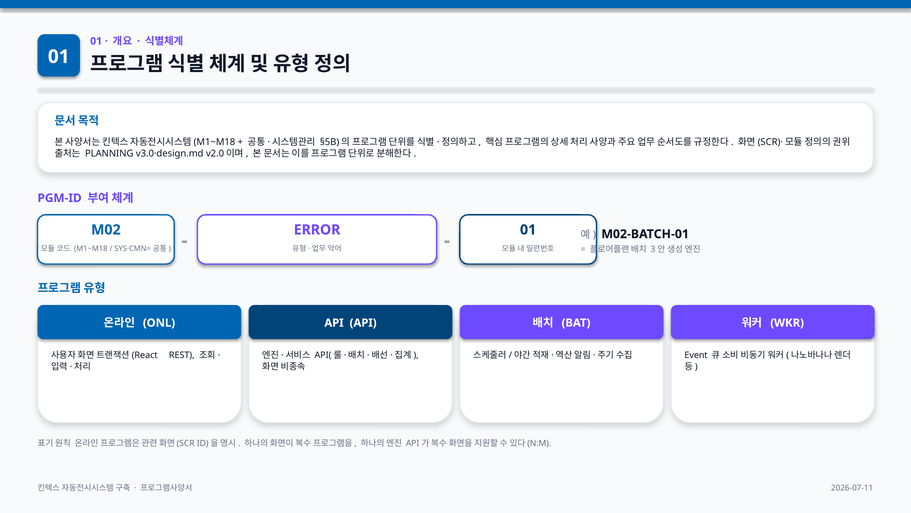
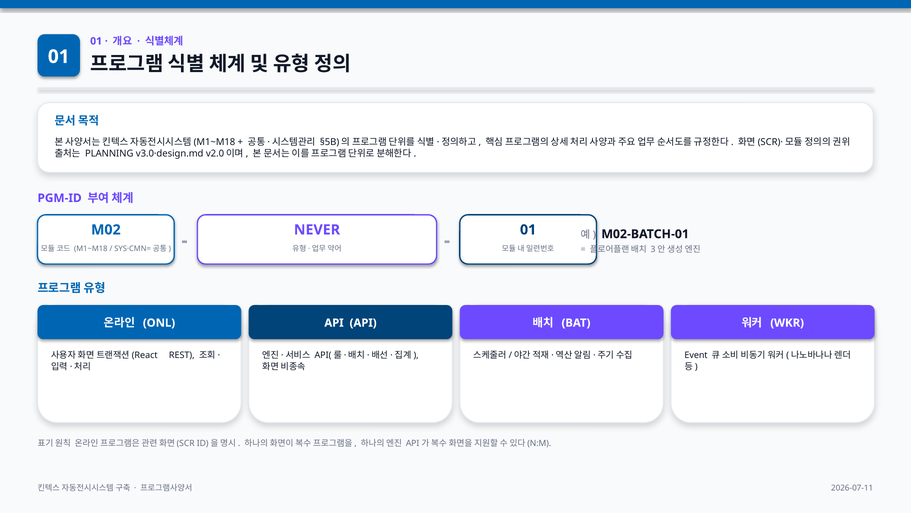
ERROR: ERROR -> NEVER (317, 230)
